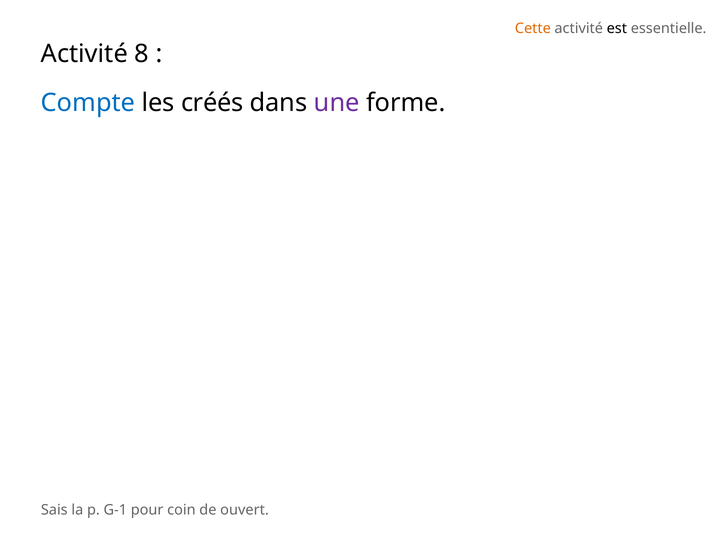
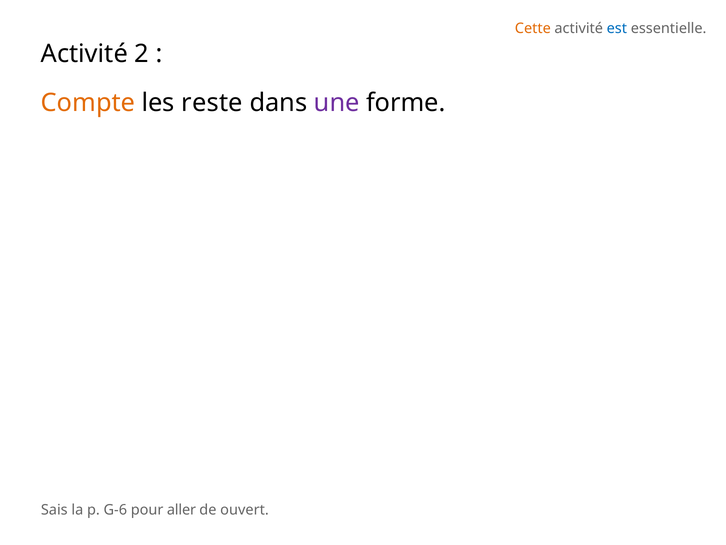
est colour: black -> blue (617, 28)
8: 8 -> 2 (142, 54)
Compte colour: blue -> orange (88, 103)
créés: créés -> reste (212, 103)
G-1: G-1 -> G-6 (115, 509)
coin: coin -> aller (181, 509)
